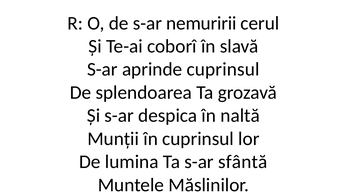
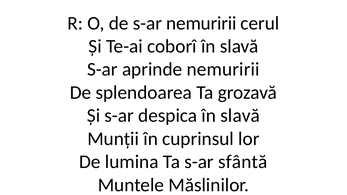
aprinde cuprinsul: cuprinsul -> nemuririi (223, 69)
despica în naltă: naltă -> slavă (240, 116)
